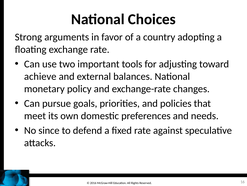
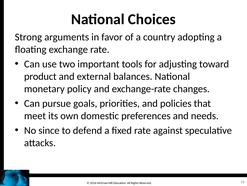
achieve: achieve -> product (40, 76)
